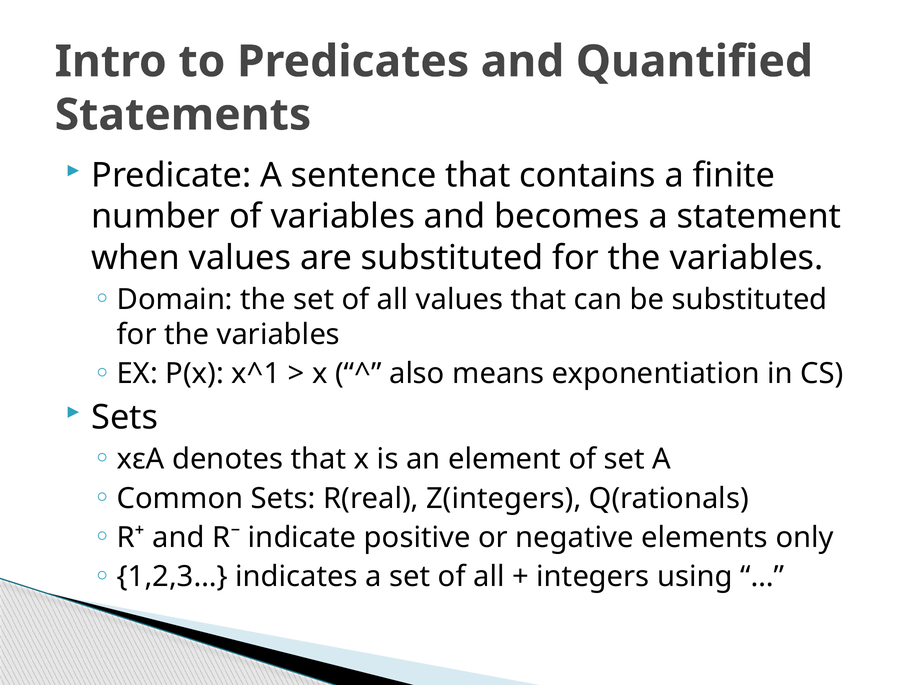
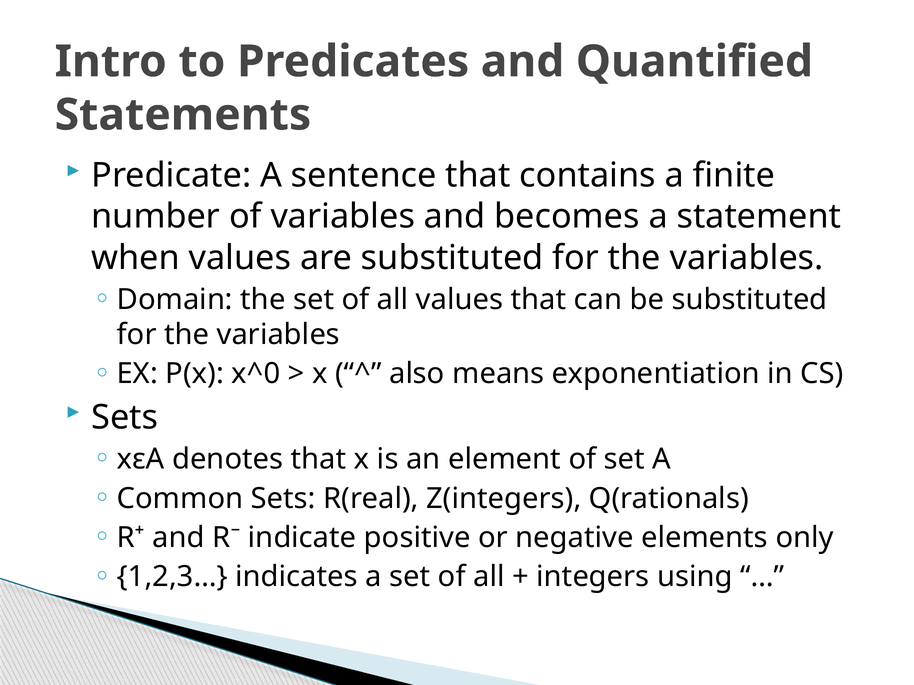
x^1: x^1 -> x^0 (256, 374)
